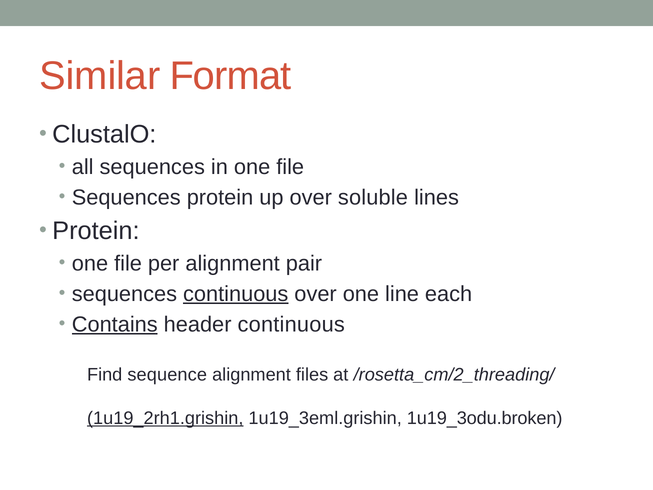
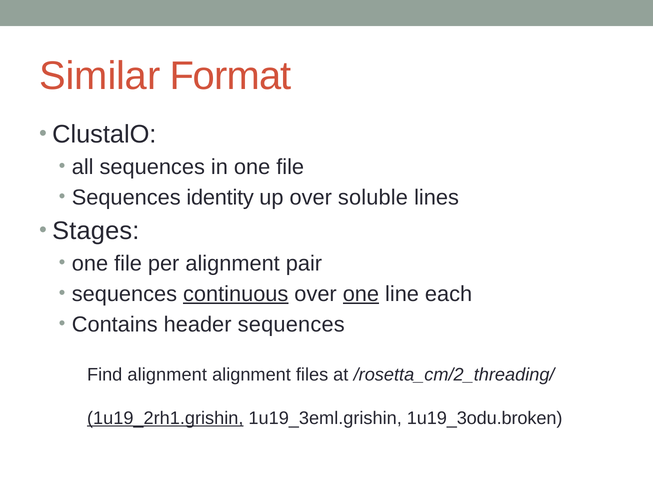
Sequences protein: protein -> identity (220, 197)
Protein: Protein -> Stages (96, 231)
one underline: none -> present (361, 294)
Contains underline: present -> none (115, 324)
header continuous: continuous -> sequences (291, 324)
Find sequence: sequence -> alignment (167, 375)
